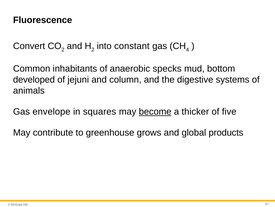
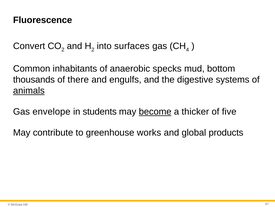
constant: constant -> surfaces (132, 46)
developed: developed -> thousands (34, 79)
jejuni: jejuni -> there (78, 79)
column: column -> engulfs (125, 79)
animals underline: none -> present (29, 90)
squares: squares -> students (100, 111)
grows: grows -> works (149, 132)
